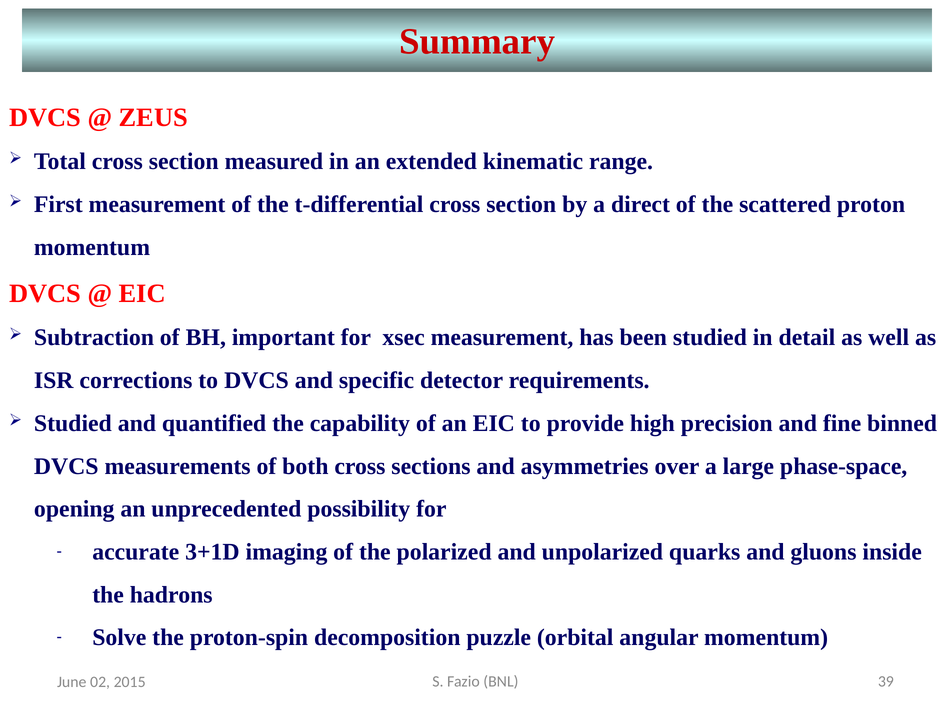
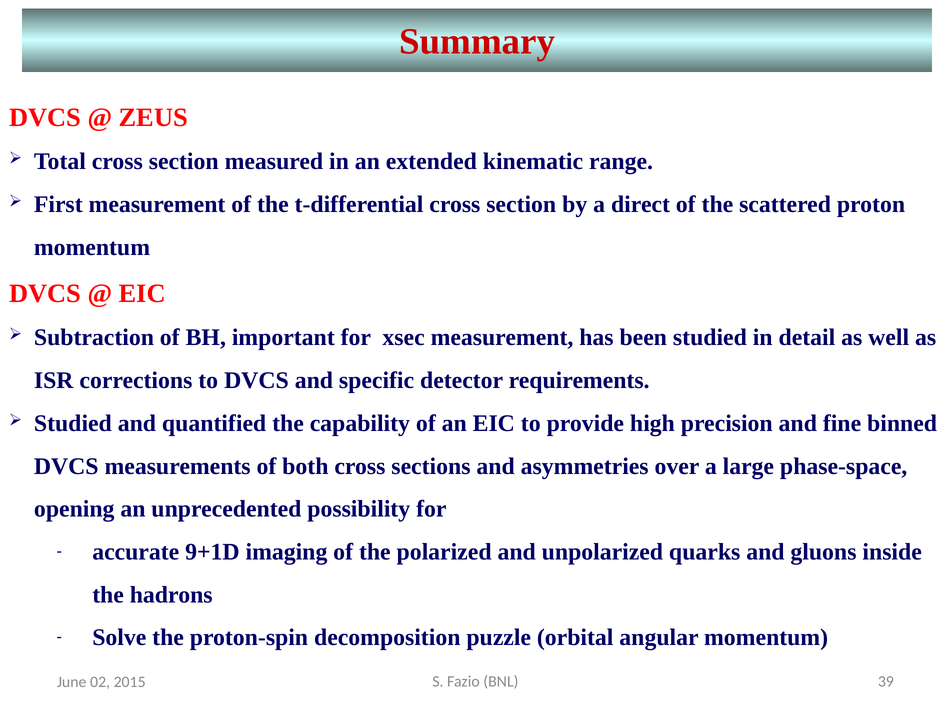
3+1D: 3+1D -> 9+1D (212, 551)
